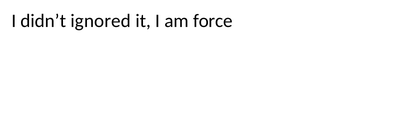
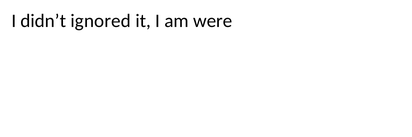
force: force -> were (213, 21)
